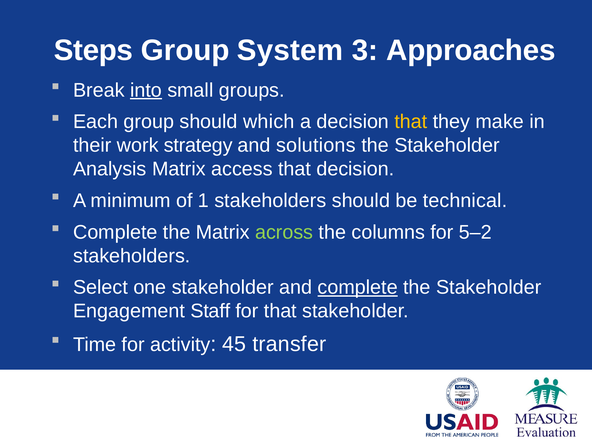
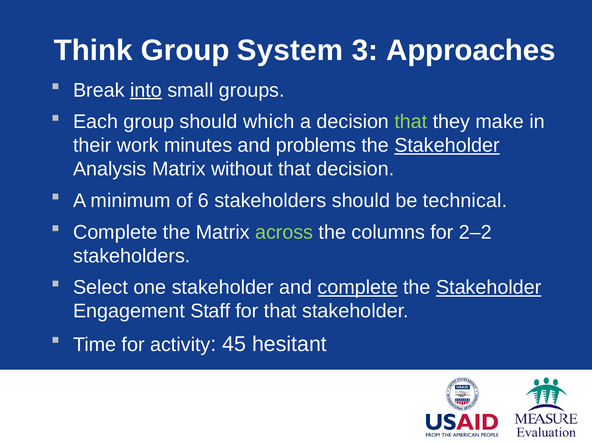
Steps: Steps -> Think (93, 50)
that colour: yellow -> light green (411, 122)
strategy: strategy -> minutes (198, 145)
solutions: solutions -> problems (316, 145)
Stakeholder underline: none -> present (447, 145)
access: access -> without (242, 169)
1: 1 -> 6 (203, 201)
5–2: 5–2 -> 2–2 (475, 232)
Stakeholder underline: none -> present (489, 287)
transfer: transfer -> hesitant (289, 344)
